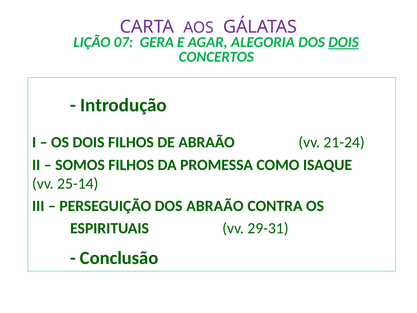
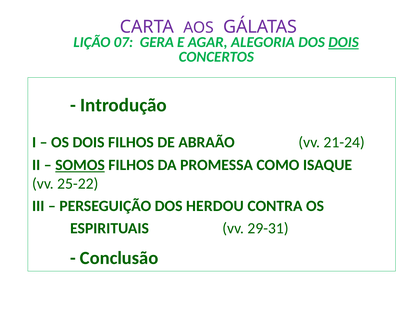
SOMOS underline: none -> present (80, 165)
25-14: 25-14 -> 25-22 (78, 184)
DOS ABRAÃO: ABRAÃO -> HERDOU (215, 206)
